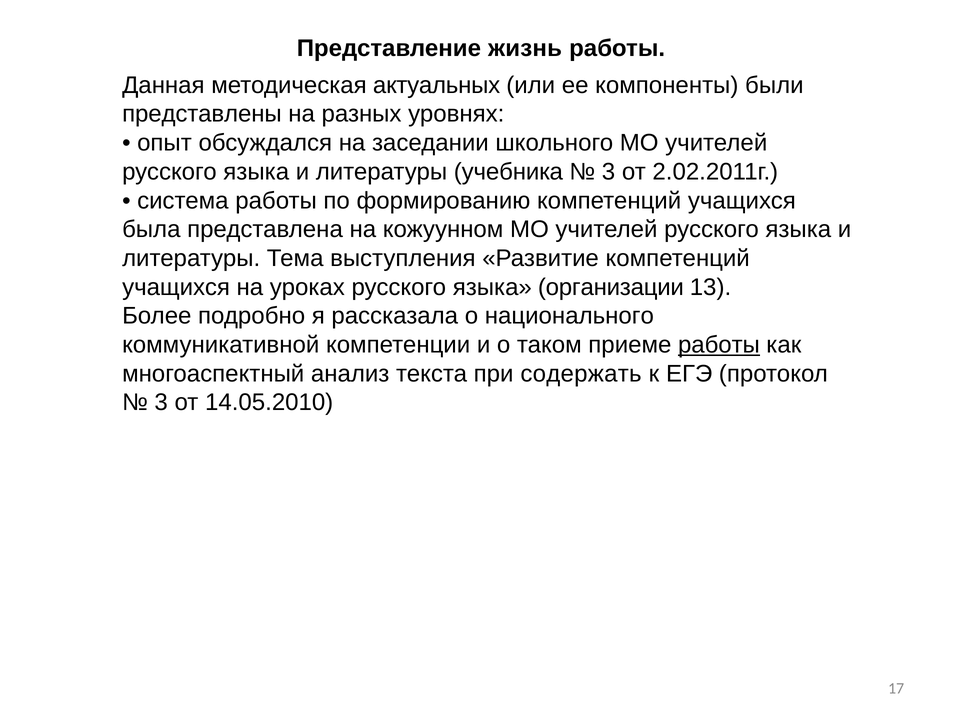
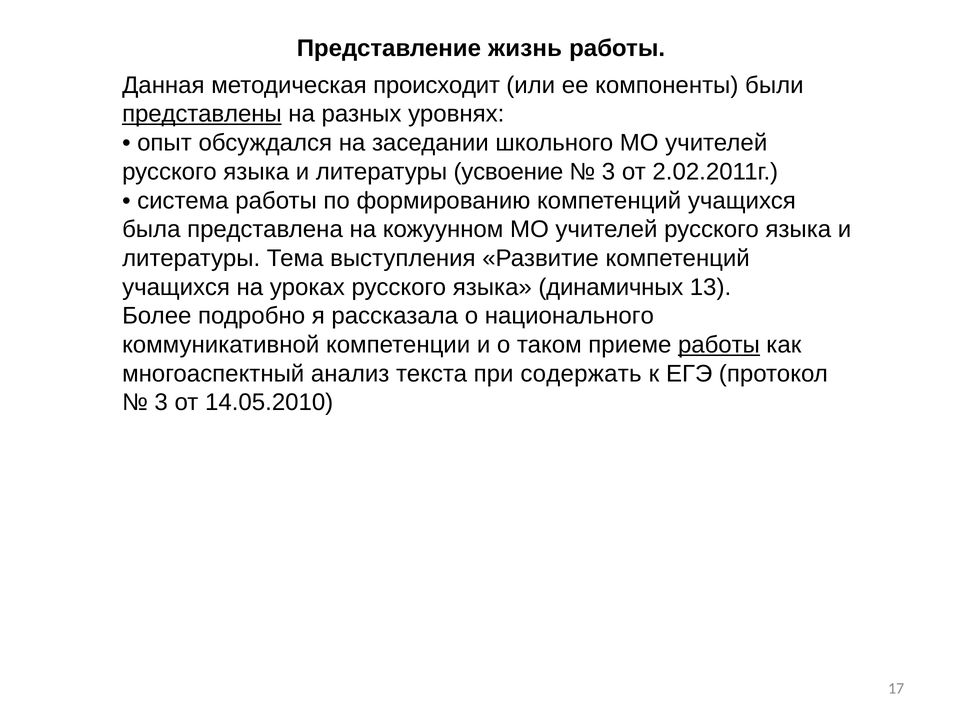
актуальных: актуальных -> происходит (437, 85)
представлены underline: none -> present (202, 114)
учебника: учебника -> усвоение (508, 172)
организации: организации -> динамичных (611, 287)
